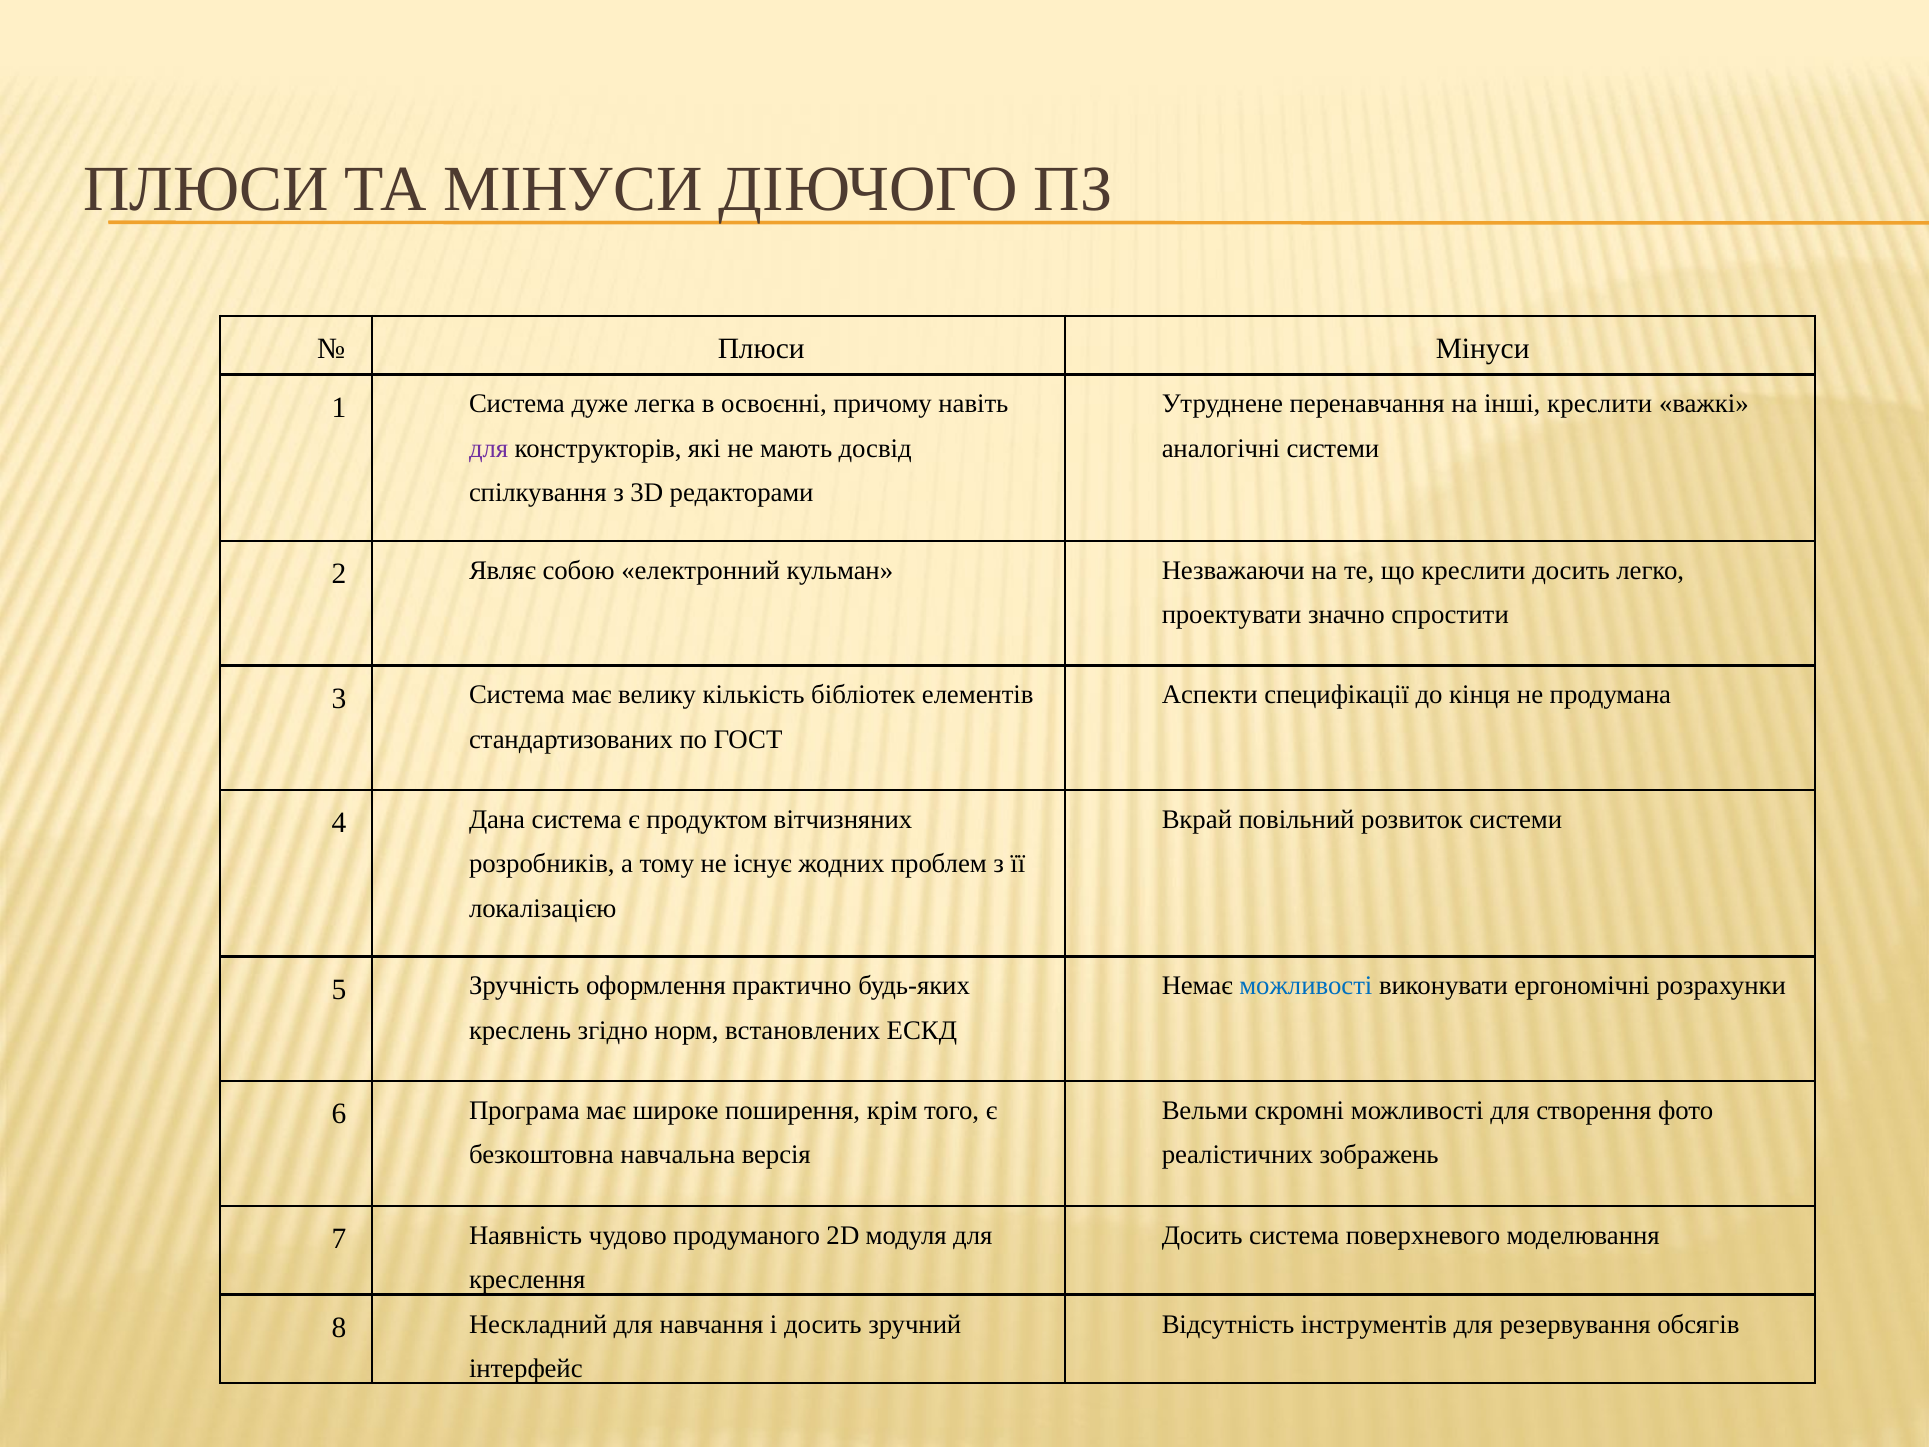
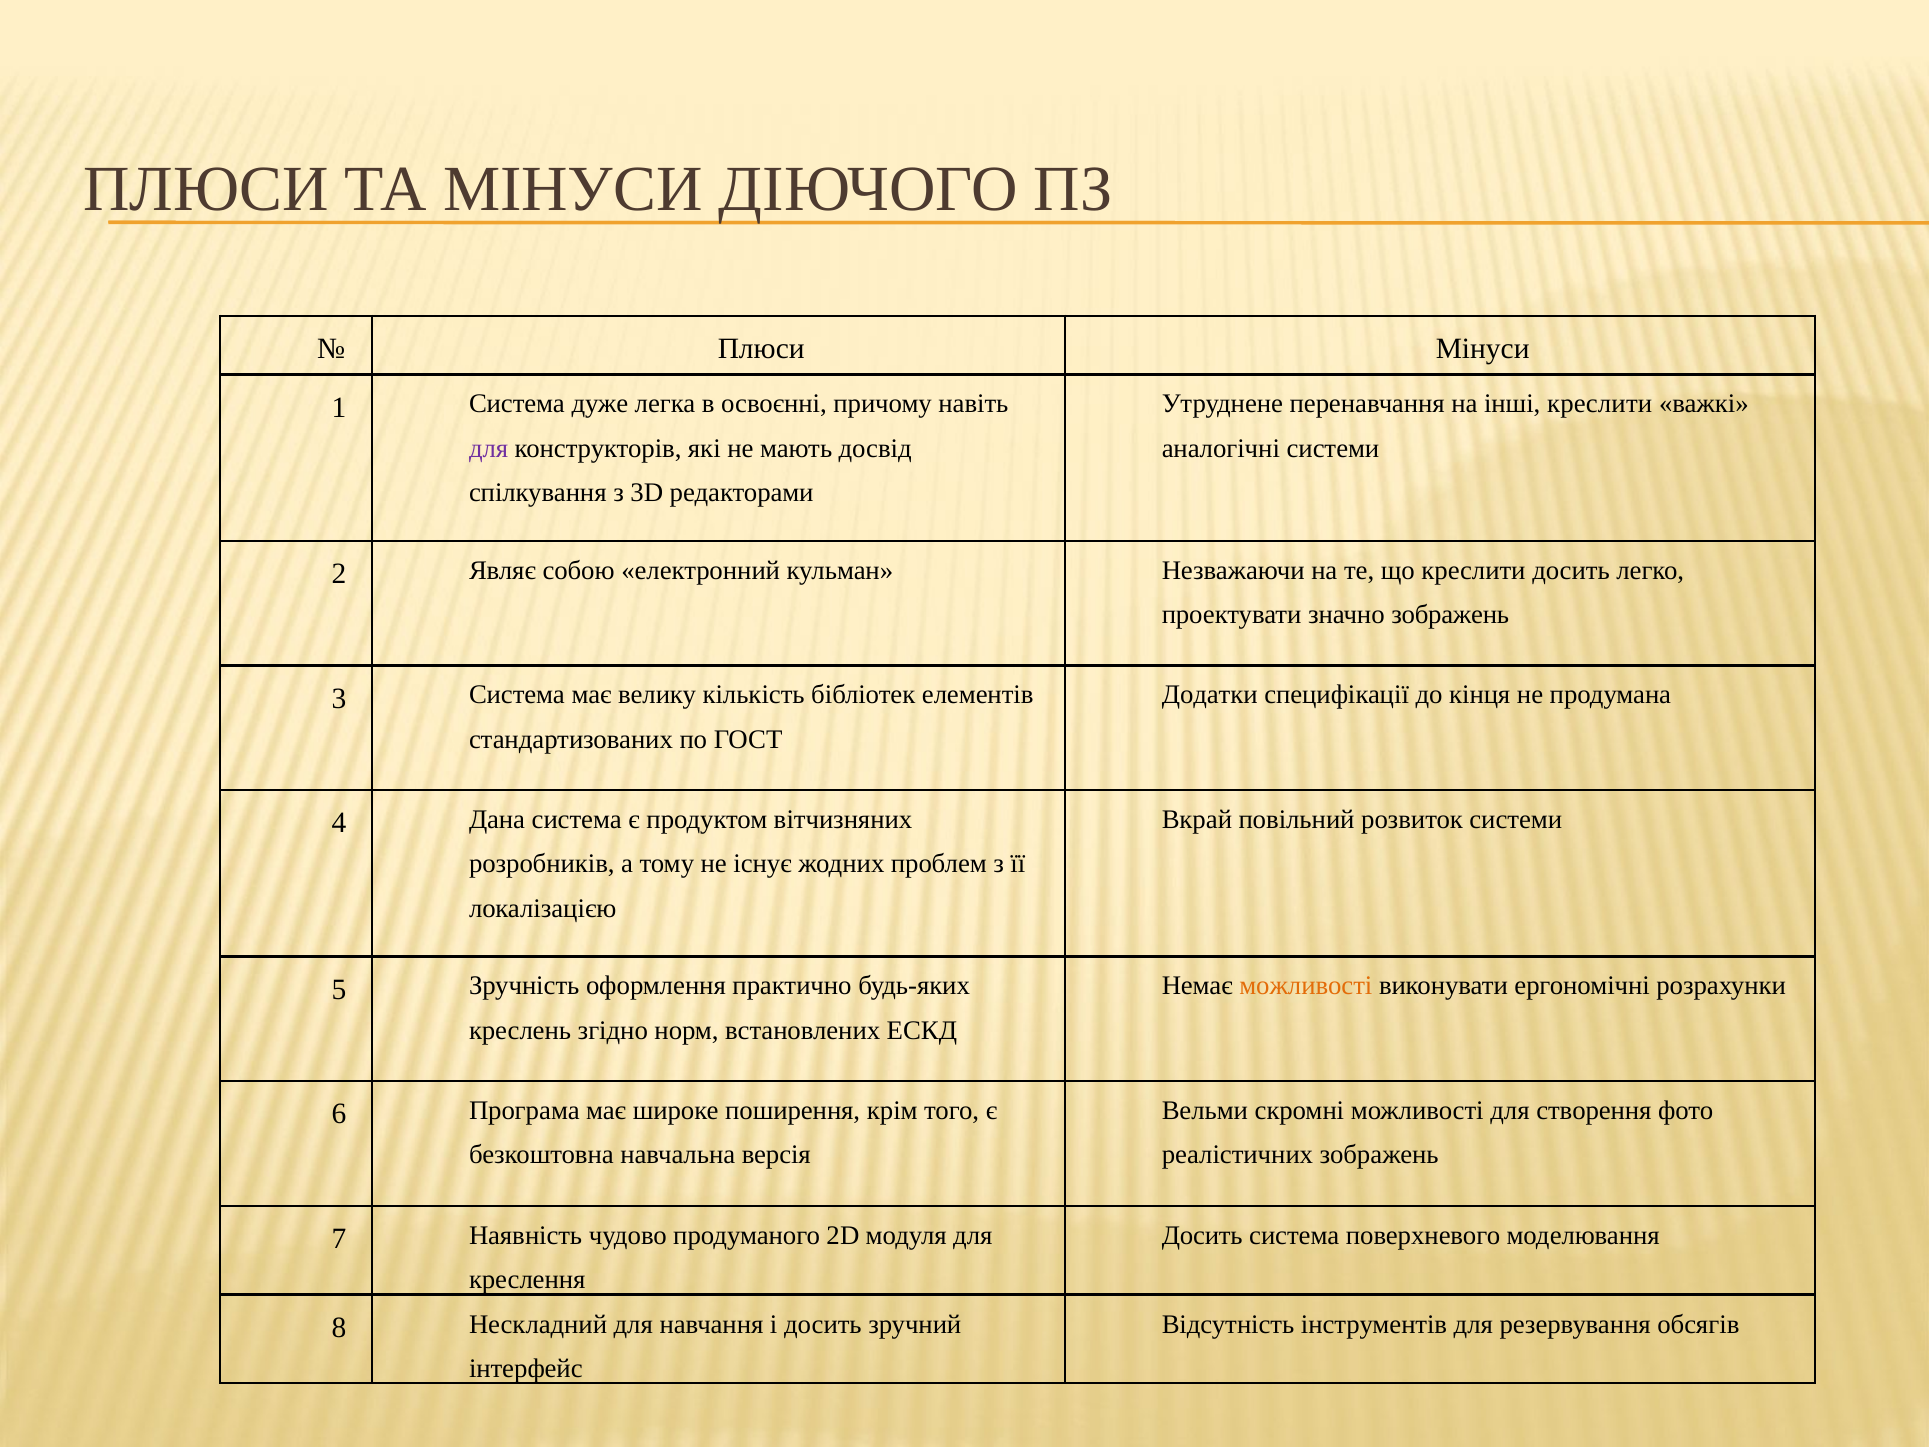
значно спростити: спростити -> зображень (1450, 615)
Аспекти: Аспекти -> Додатки (1210, 695)
можливості colour: blue -> orange (1306, 986)
